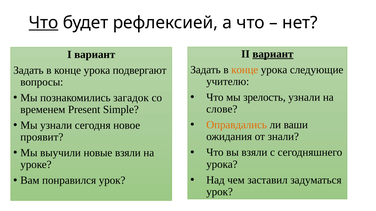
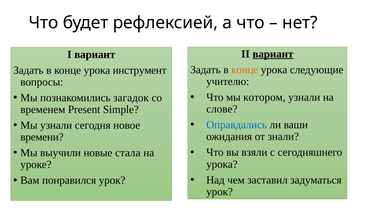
Что underline: present -> none (44, 23)
подвергают: подвергают -> инструмент (140, 70)
зрелость: зрелость -> котором (264, 97)
Оправдались colour: orange -> blue (237, 125)
проявит: проявит -> времени (42, 137)
новые взяли: взяли -> стала (128, 153)
